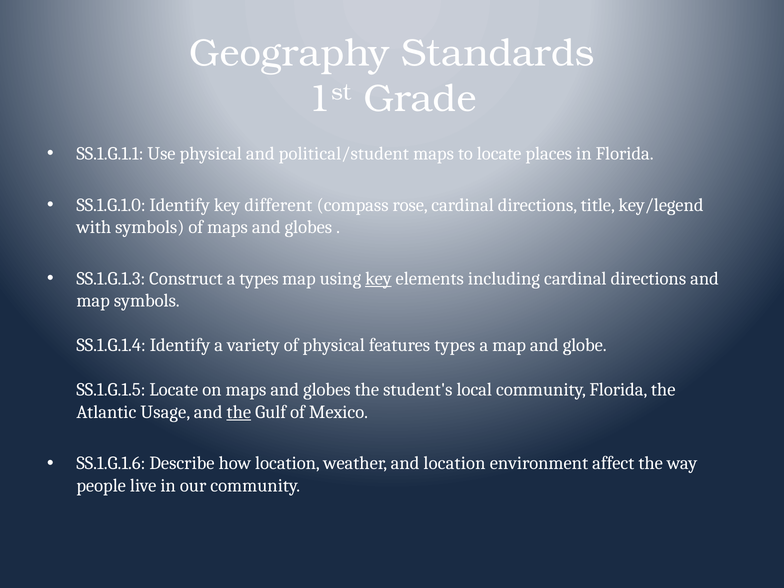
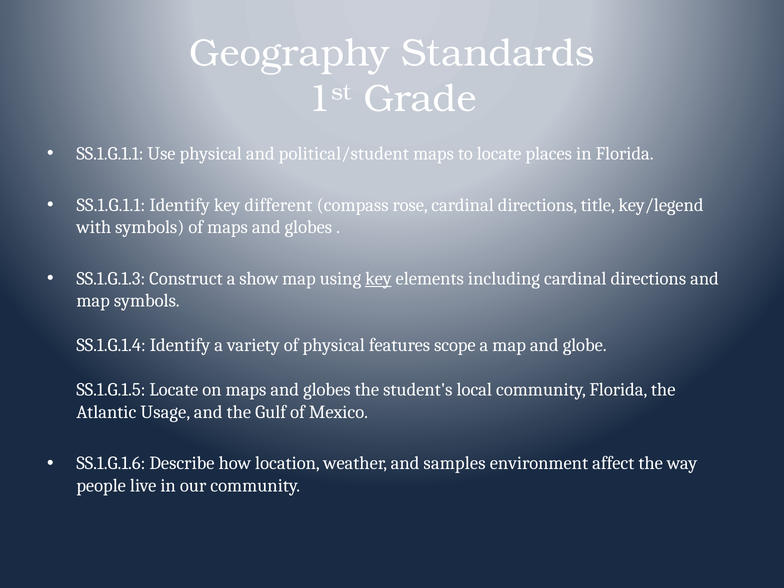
SS.1.G.1.0: SS.1.G.1.0 -> SS.1.G.1.1 (111, 205)
a types: types -> show (259, 279)
features types: types -> scope (455, 345)
the underline: present -> none (239, 412)
and location: location -> samples (455, 463)
